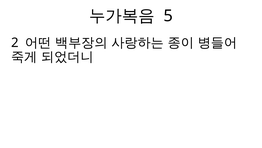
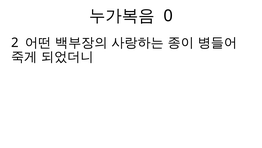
5: 5 -> 0 (168, 16)
